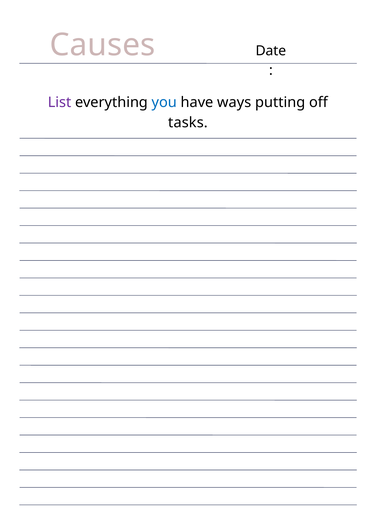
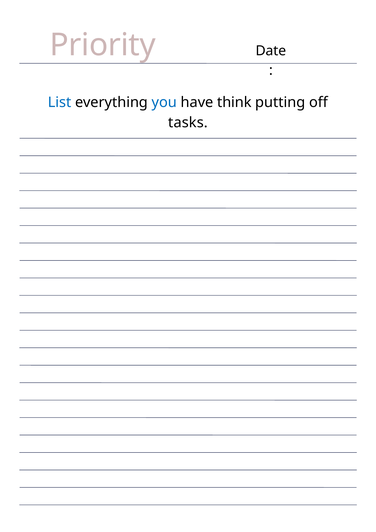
Causes: Causes -> Priority (103, 45)
List colour: purple -> blue (60, 102)
ways: ways -> think (234, 102)
